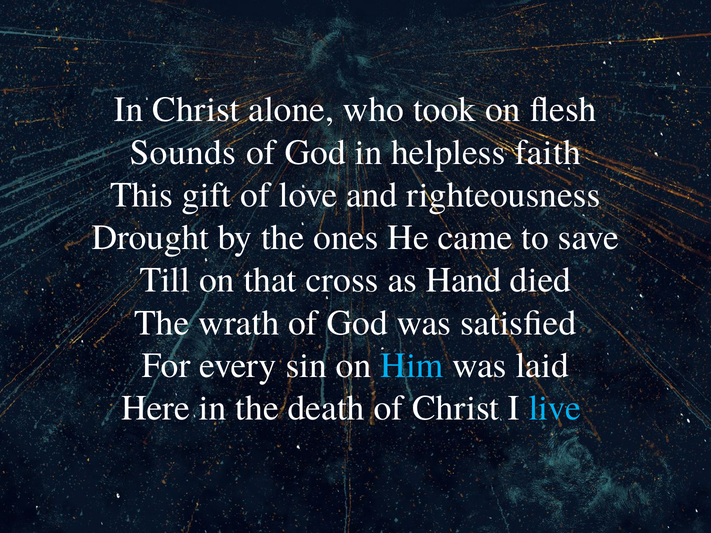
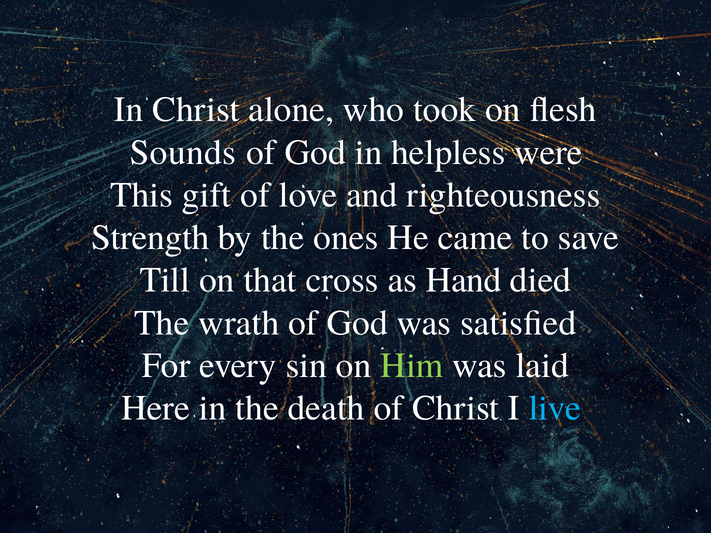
faith: faith -> were (548, 152)
Drought: Drought -> Strength (150, 238)
Him colour: light blue -> light green (412, 366)
